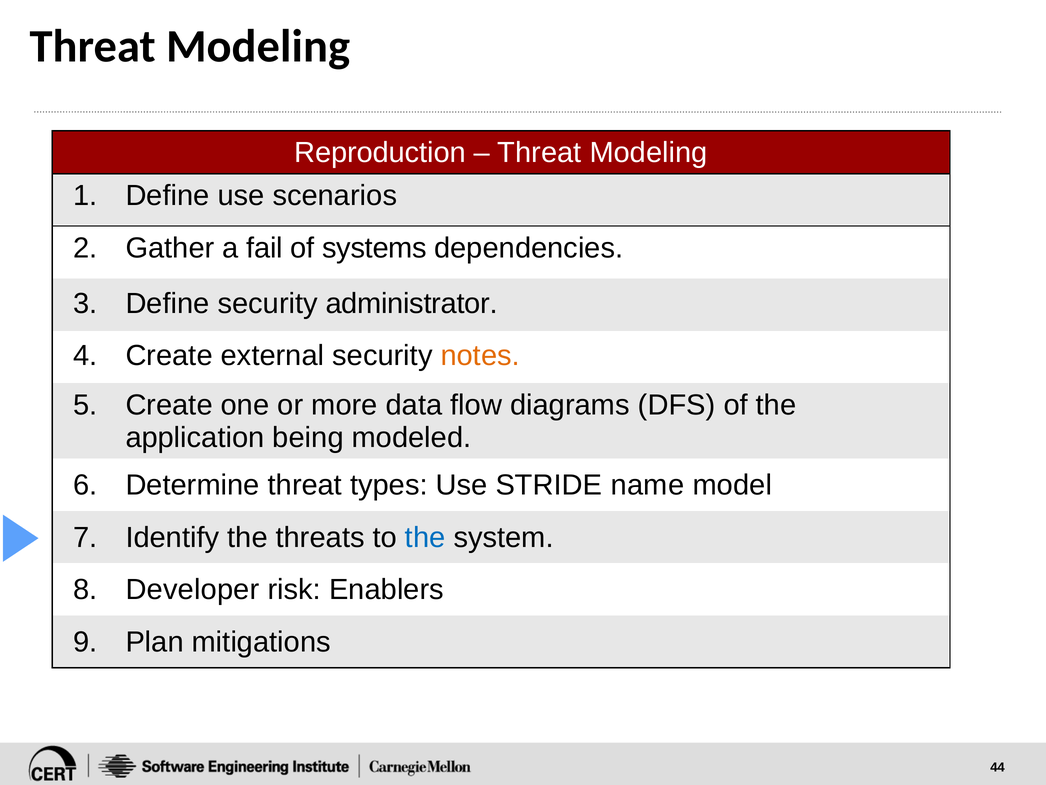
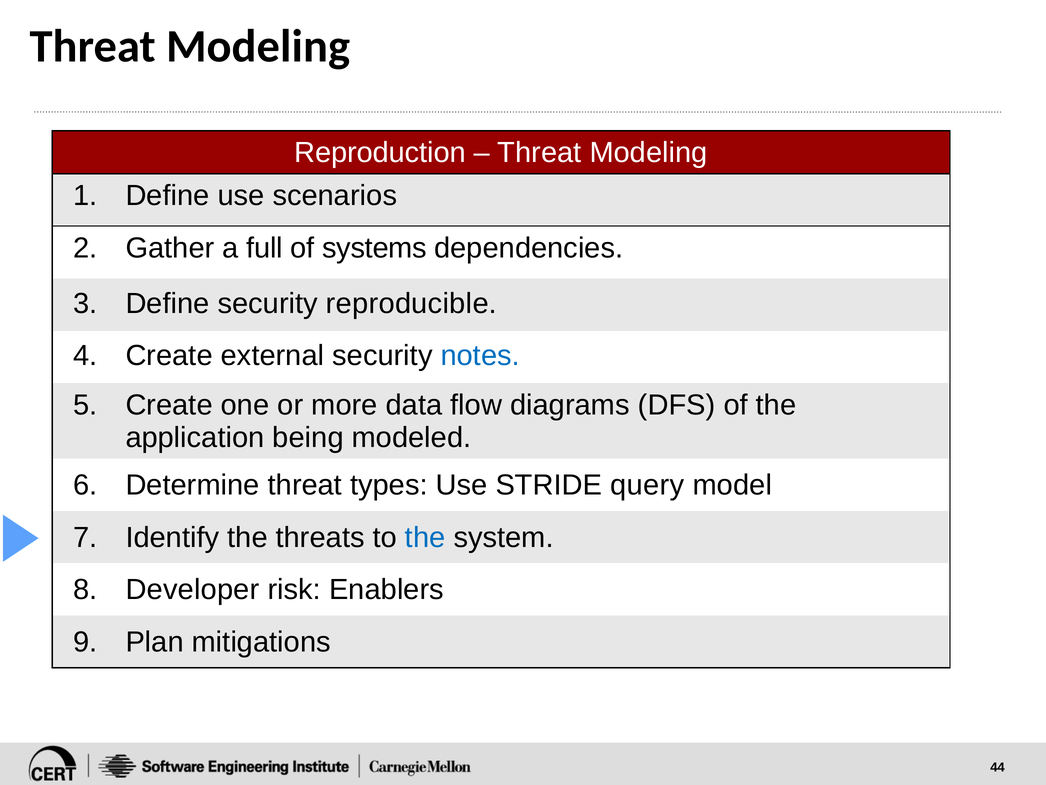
fail: fail -> full (265, 248)
administrator: administrator -> reproducible (411, 303)
notes colour: orange -> blue (480, 356)
name: name -> query (647, 485)
